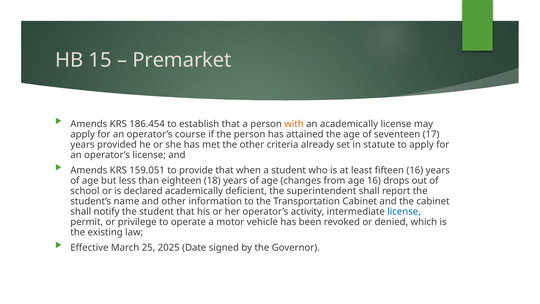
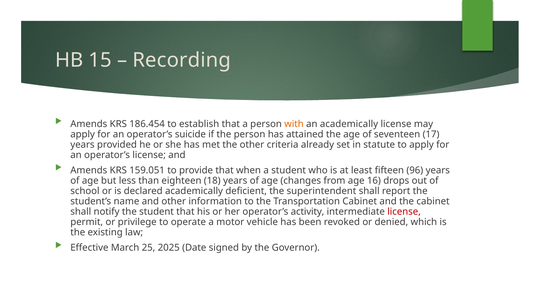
Premarket: Premarket -> Recording (182, 60)
course: course -> suicide (190, 134)
fifteen 16: 16 -> 96 (415, 170)
license colour: blue -> red (404, 211)
